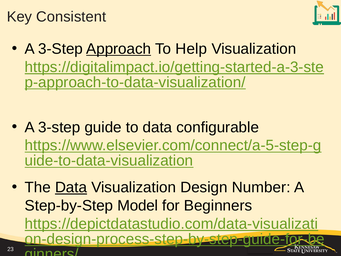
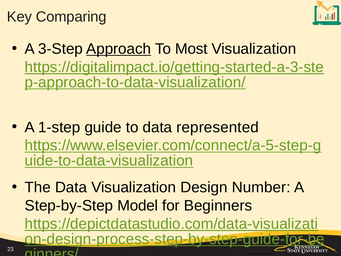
Consistent: Consistent -> Comparing (71, 17)
Help: Help -> Most (191, 49)
3-step: 3-step -> 1-step (59, 127)
configurable: configurable -> represented (218, 127)
Data underline: present -> none (71, 187)
